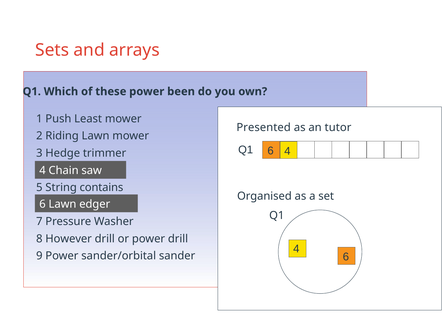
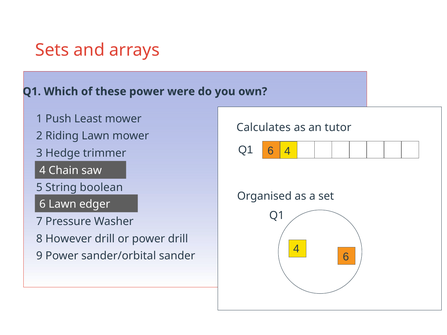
been: been -> were (181, 92)
Presented: Presented -> Calculates (264, 128)
contains: contains -> boolean (101, 188)
